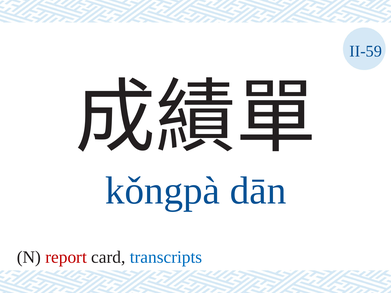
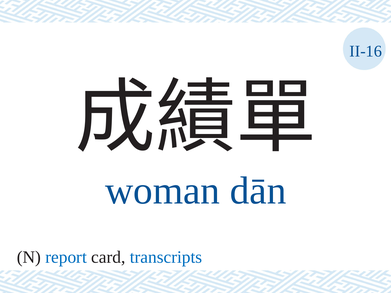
II-59: II-59 -> II-16 (366, 51)
kǒngpà: kǒngpà -> woman (163, 191)
report colour: red -> blue (66, 257)
